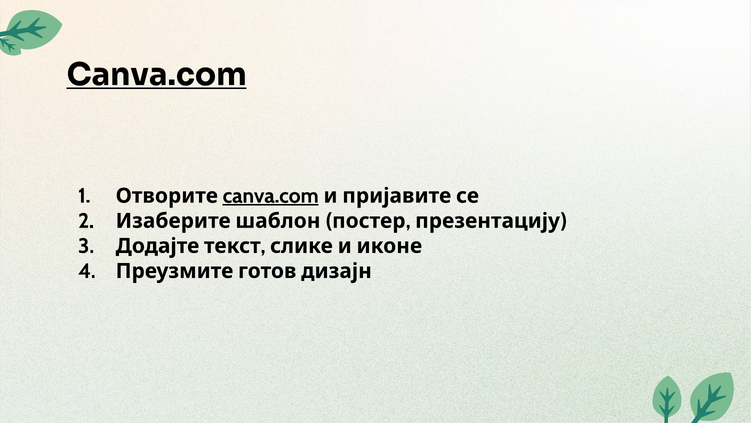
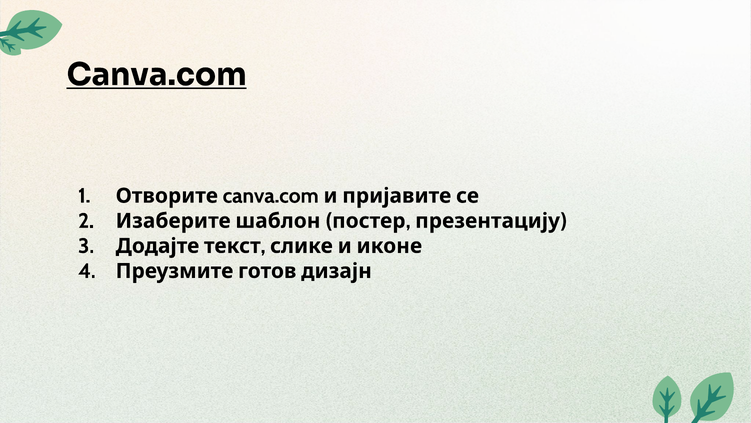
canva.com underline: present -> none (271, 196)
